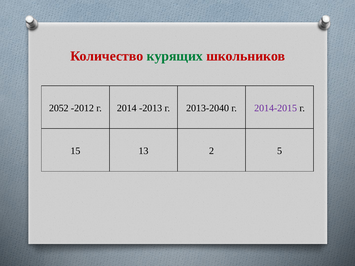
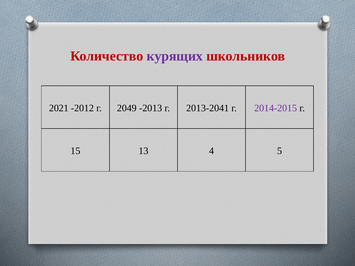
курящих colour: green -> purple (175, 56)
2052: 2052 -> 2021 (59, 108)
2014: 2014 -> 2049 (127, 108)
2013-2040: 2013-2040 -> 2013-2041 (208, 108)
2: 2 -> 4 (212, 151)
